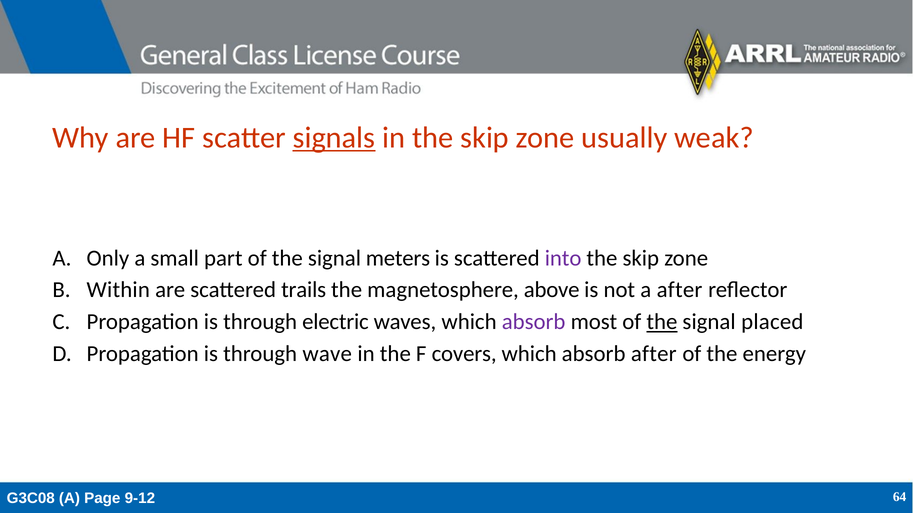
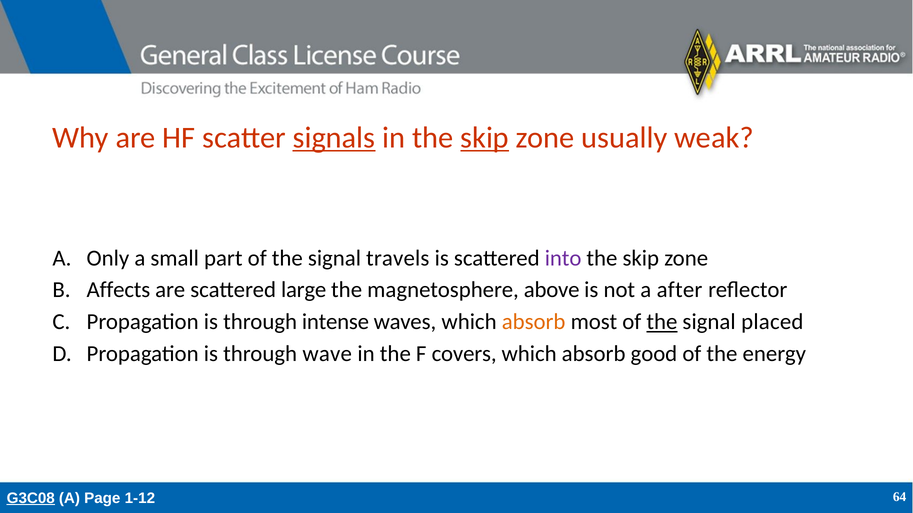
skip underline: none -> present (485, 138)
meters: meters -> travels (398, 258)
Within: Within -> Affects (118, 290)
trails: trails -> large (304, 290)
electric: electric -> intense (335, 322)
absorb colour: purple -> orange (534, 322)
absorb after: after -> good (654, 354)
G3C08 underline: none -> present (31, 499)
9-12: 9-12 -> 1-12 (140, 499)
